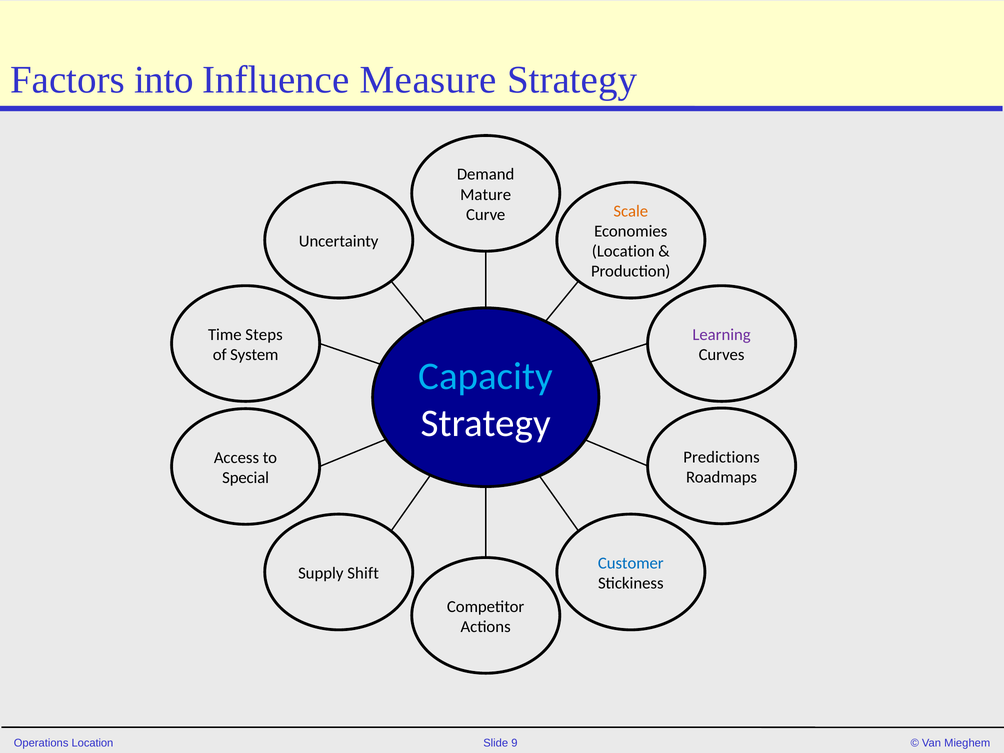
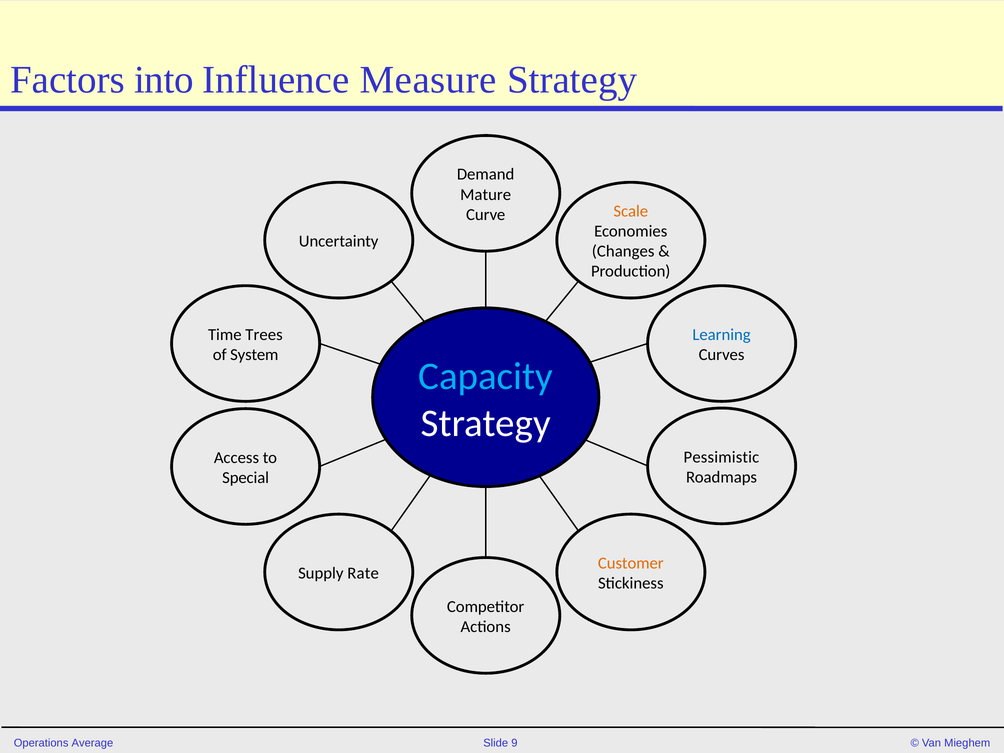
Location: Location -> Changes (623, 251)
Steps: Steps -> Trees (264, 335)
Learning colour: purple -> blue (722, 335)
Predictions: Predictions -> Pessimistic (721, 457)
Customer colour: blue -> orange (631, 563)
Shift: Shift -> Rate (363, 573)
Location: Location -> Average (92, 743)
